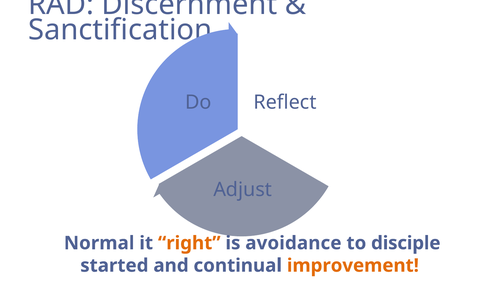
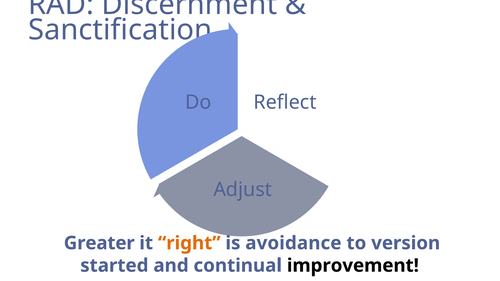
Normal: Normal -> Greater (99, 243)
disciple: disciple -> version (406, 243)
improvement colour: orange -> black (353, 266)
